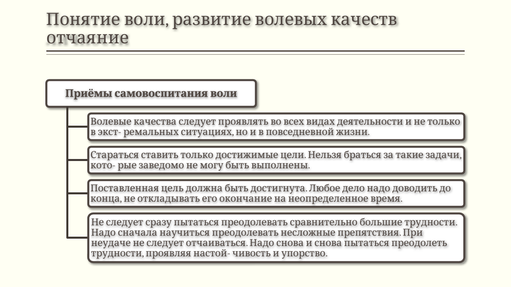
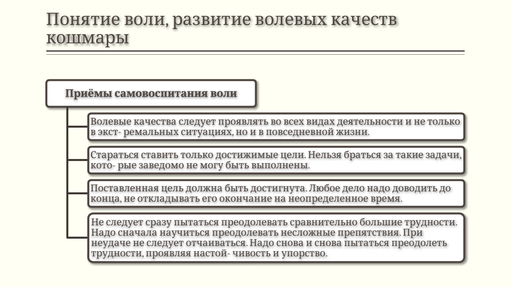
отчаяние: отчаяние -> кошмары (88, 38)
